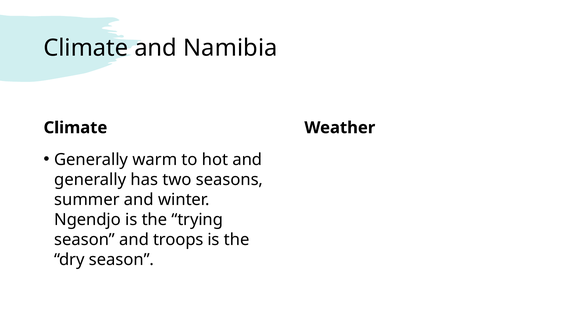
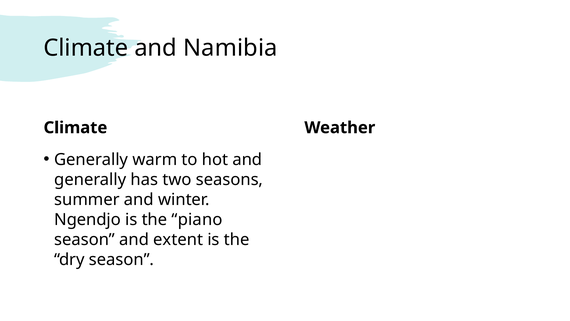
trying: trying -> piano (197, 219)
troops: troops -> extent (178, 239)
